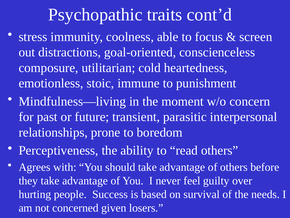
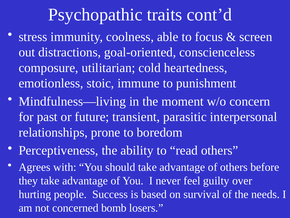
given: given -> bomb (114, 207)
